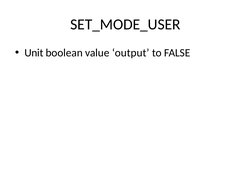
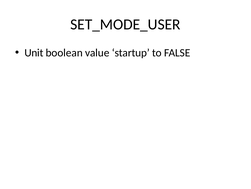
output: output -> startup (131, 53)
